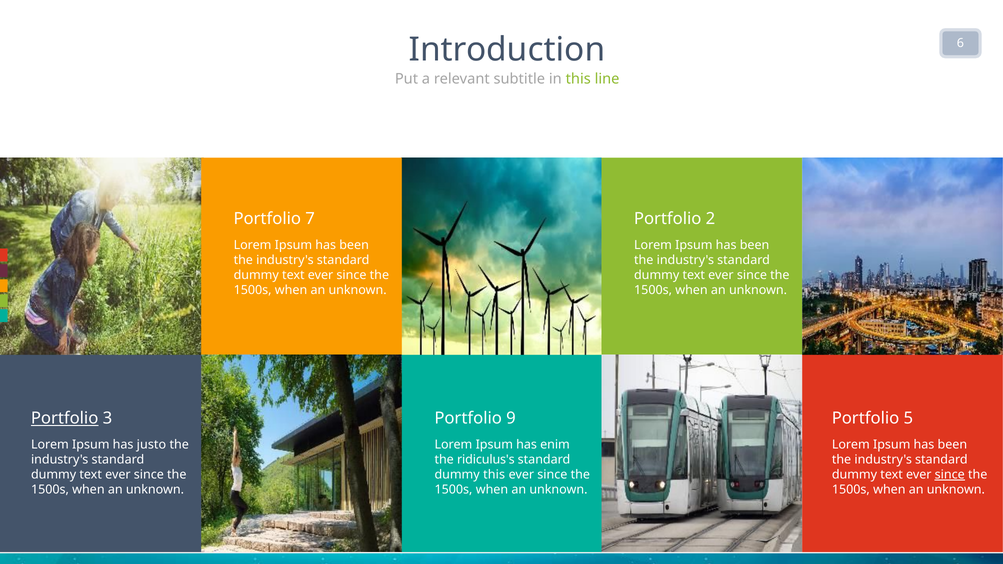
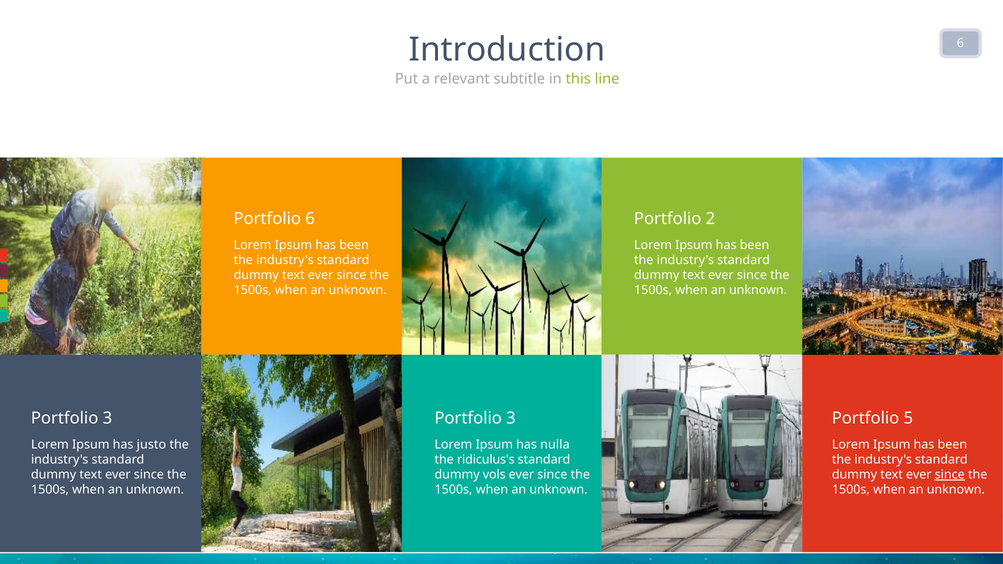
Portfolio 7: 7 -> 6 (310, 219)
Portfolio underline: present -> none (65, 418)
9: 9 -> 3 (511, 418)
enim: enim -> nulla (555, 445)
dummy this: this -> vols (494, 475)
